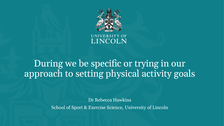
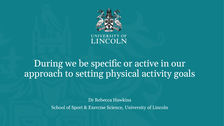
trying: trying -> active (147, 64)
